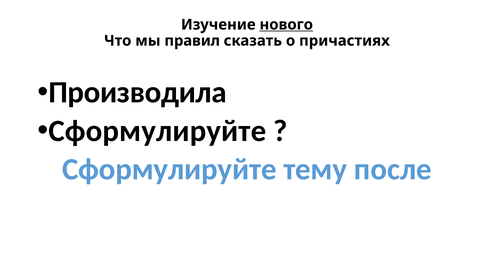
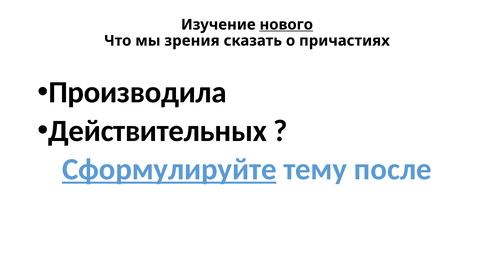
правил: правил -> зрения (192, 41)
Сформулируйте: Сформулируйте -> Действительных (158, 131)
Сформулируйте underline: none -> present (169, 169)
